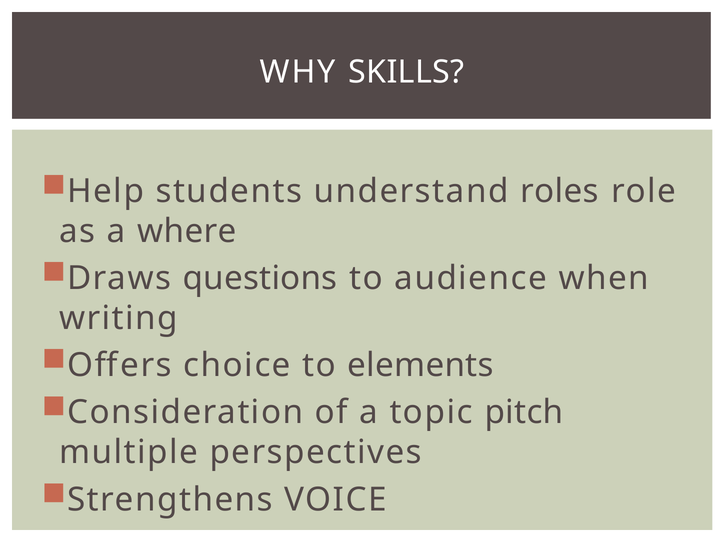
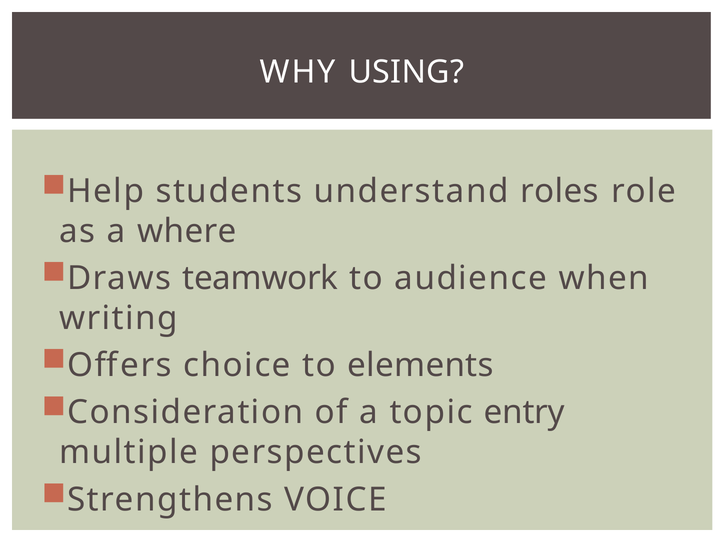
SKILLS: SKILLS -> USING (406, 72)
questions: questions -> teamwork (260, 278)
pitch: pitch -> entry (524, 412)
